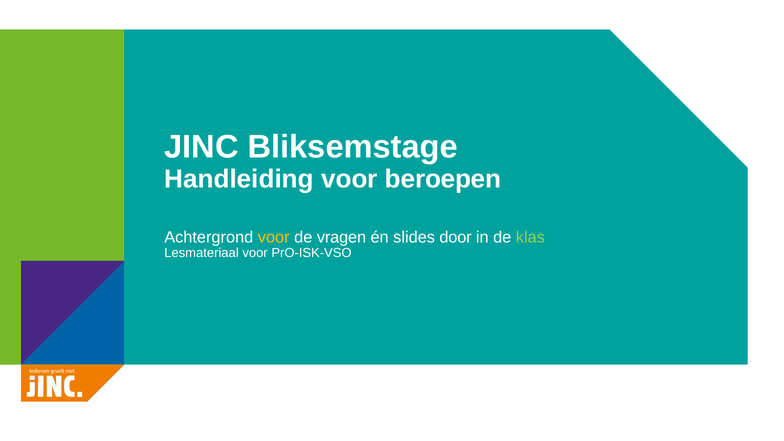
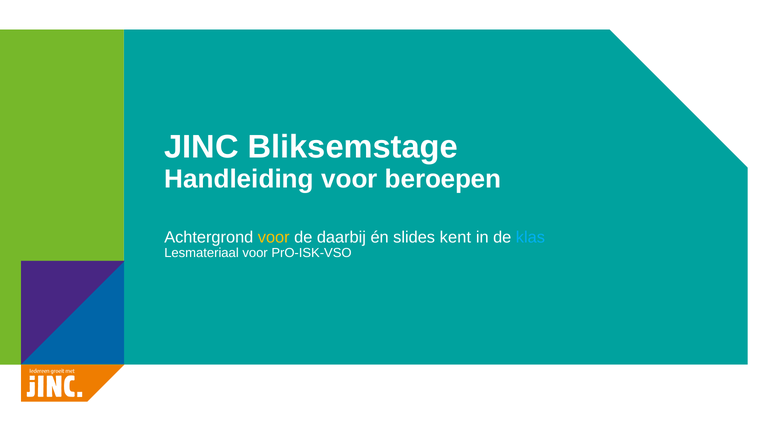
vragen: vragen -> daarbij (341, 237)
door: door -> kent (455, 237)
klas colour: light green -> light blue (530, 237)
